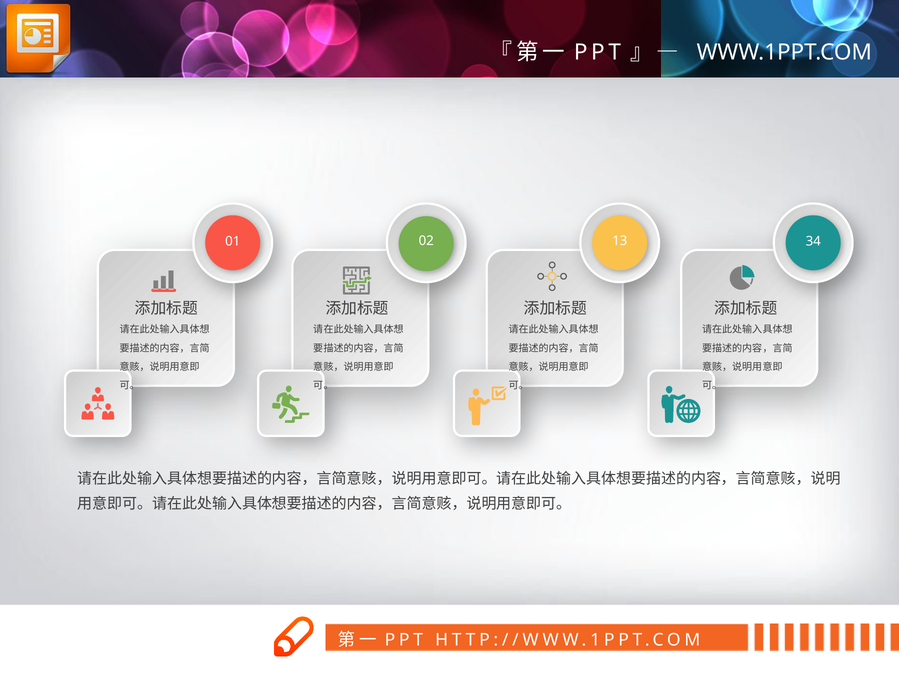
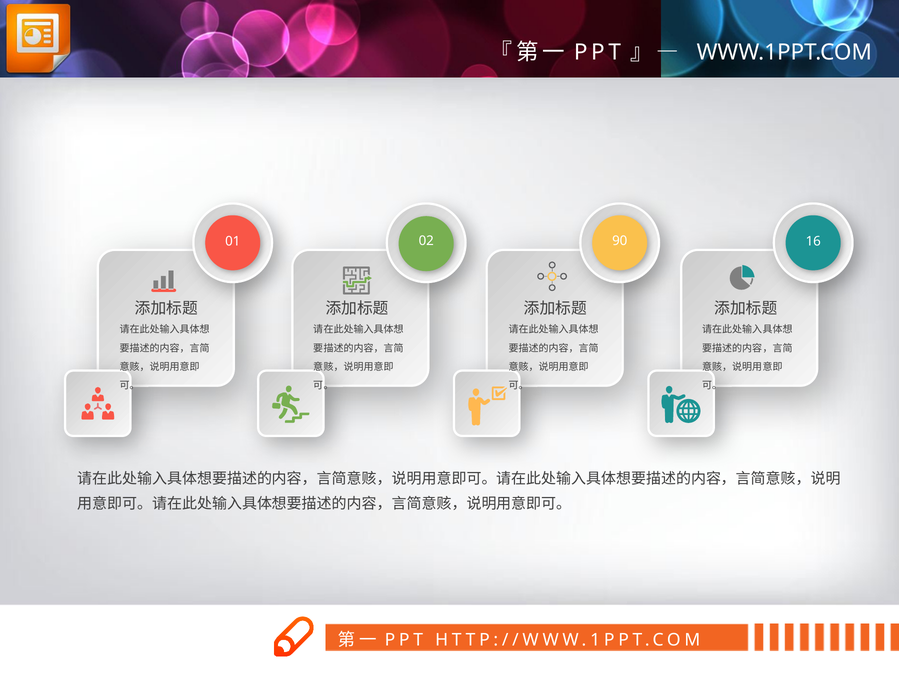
34: 34 -> 16 (813, 242)
13: 13 -> 90 (620, 241)
